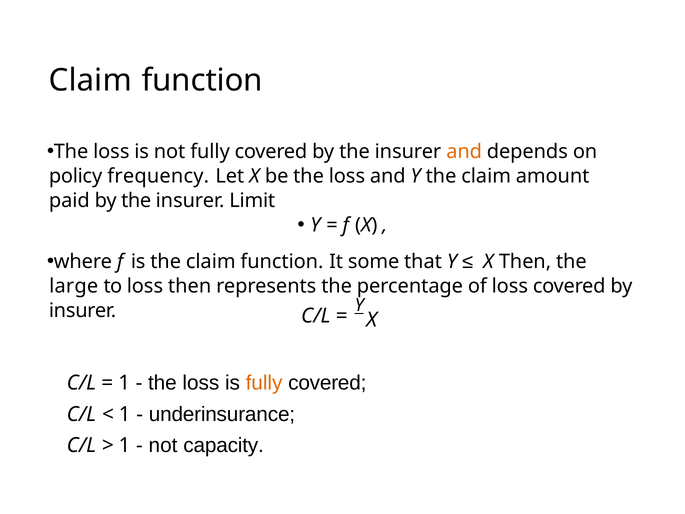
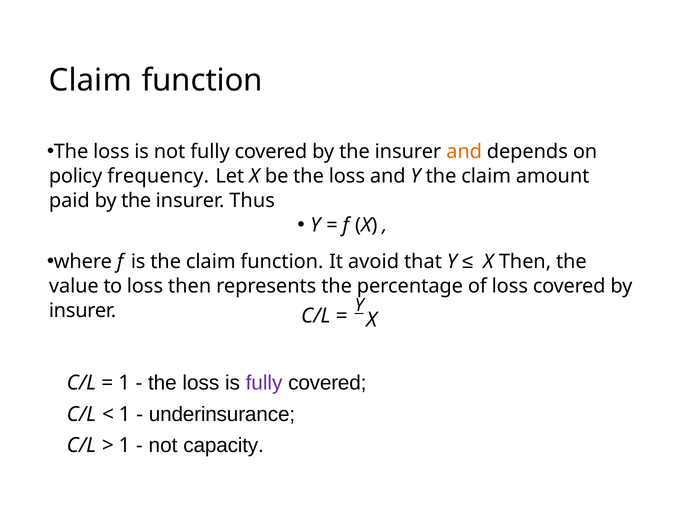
Limit: Limit -> Thus (252, 201)
some: some -> avoid (374, 262)
large: large -> value (74, 286)
fully colour: orange -> purple (264, 383)
